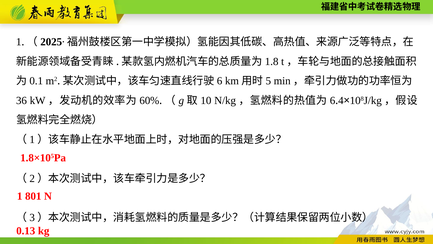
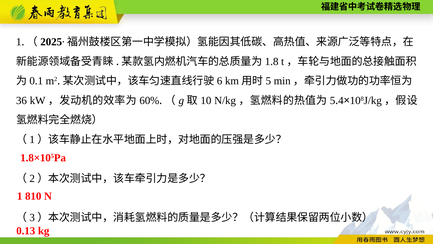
6: 6 -> 5 (333, 100)
801: 801 -> 810 (33, 196)
